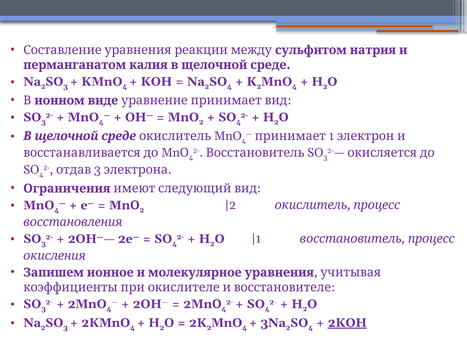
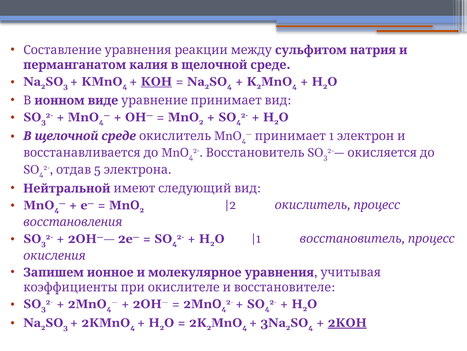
KOH underline: none -> present (156, 81)
3: 3 -> 5 (97, 169)
Ограничения: Ограничения -> Нейтральной (67, 188)
